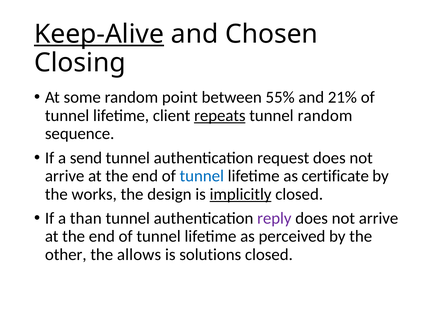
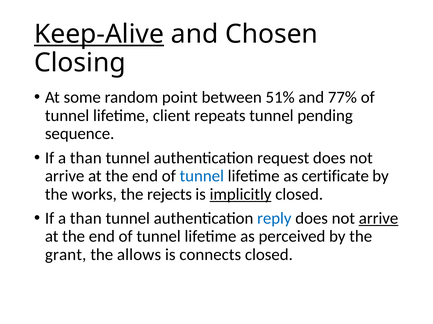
55%: 55% -> 51% (280, 98)
21%: 21% -> 77% (342, 98)
repeats underline: present -> none (220, 116)
tunnel random: random -> pending (325, 116)
send: send -> than (86, 158)
design: design -> rejects (169, 195)
reply colour: purple -> blue (274, 219)
arrive underline: none -> present (379, 219)
other: other -> grant (66, 255)
solutions: solutions -> connects (210, 255)
